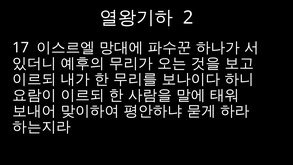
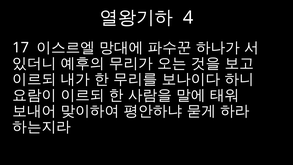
2: 2 -> 4 (188, 18)
